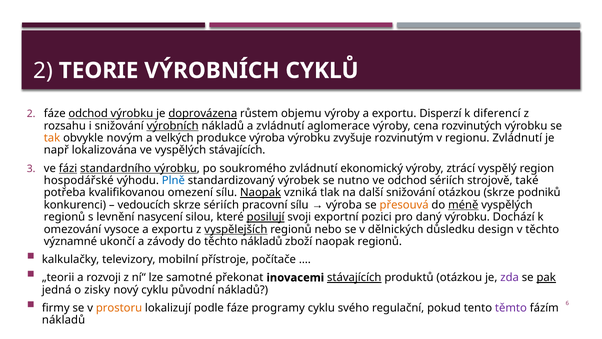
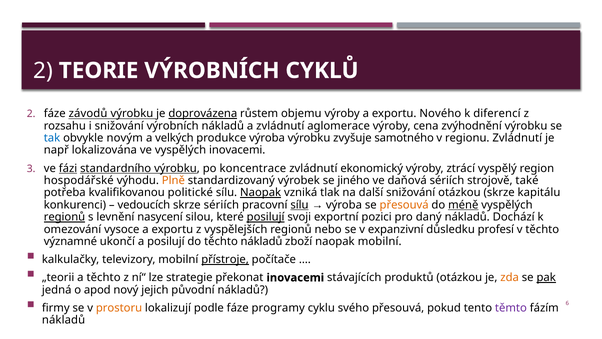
fáze odchod: odchod -> závodů (88, 113)
Disperzí: Disperzí -> Nového (440, 113)
výrobních underline: present -> none (173, 126)
rozvinutých: rozvinutých -> zvýhodnění (472, 126)
tak colour: orange -> blue (52, 138)
rozvinutým: rozvinutým -> samotného (404, 138)
vyspělých stávajících: stávajících -> inovacemi (237, 150)
soukromého: soukromého -> koncentrace (253, 168)
Plně colour: blue -> orange (173, 180)
nutno: nutno -> jiného (354, 180)
ve odchod: odchod -> daňová (407, 180)
omezení: omezení -> politické (190, 192)
podniků: podniků -> kapitálu (539, 192)
sílu underline: none -> present (299, 205)
regionů underline: none -> present (64, 217)
daný výrobku: výrobku -> nákladů (467, 217)
vyspělejších underline: present -> none (236, 229)
dělnických: dělnických -> expanzivní (396, 229)
design: design -> profesí (496, 229)
a závody: závody -> posilují (166, 241)
naopak regionů: regionů -> mobilní (380, 241)
přístroje underline: none -> present (225, 259)
a rozvoji: rozvoji -> těchto (104, 277)
samotné: samotné -> strategie (189, 277)
stávajících underline: present -> none (354, 277)
zda colour: purple -> orange (510, 277)
zisky: zisky -> apod (97, 290)
nový cyklu: cyklu -> jejich (155, 290)
svého regulační: regulační -> přesouvá (398, 308)
